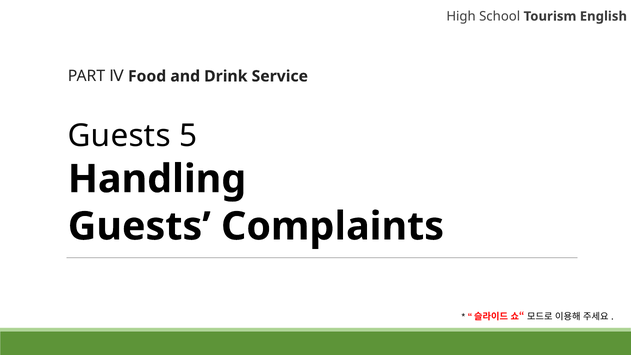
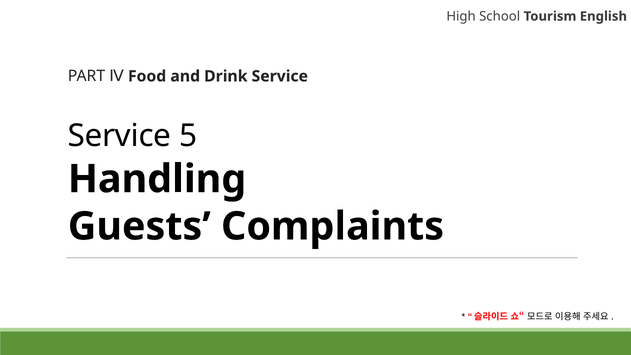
Guests: Guests -> Service (119, 136)
